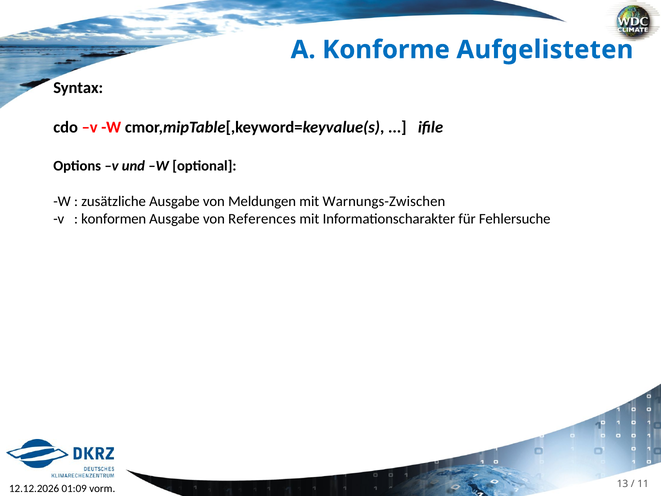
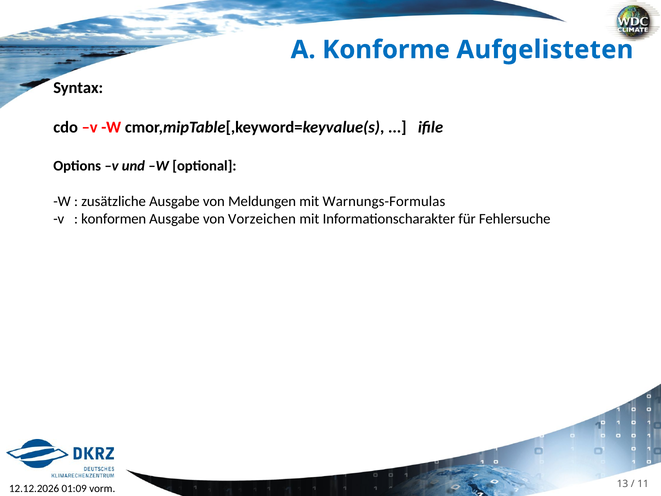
Warnungs-Zwischen: Warnungs-Zwischen -> Warnungs-Formulas (384, 201)
References: References -> Vorzeichen (262, 219)
